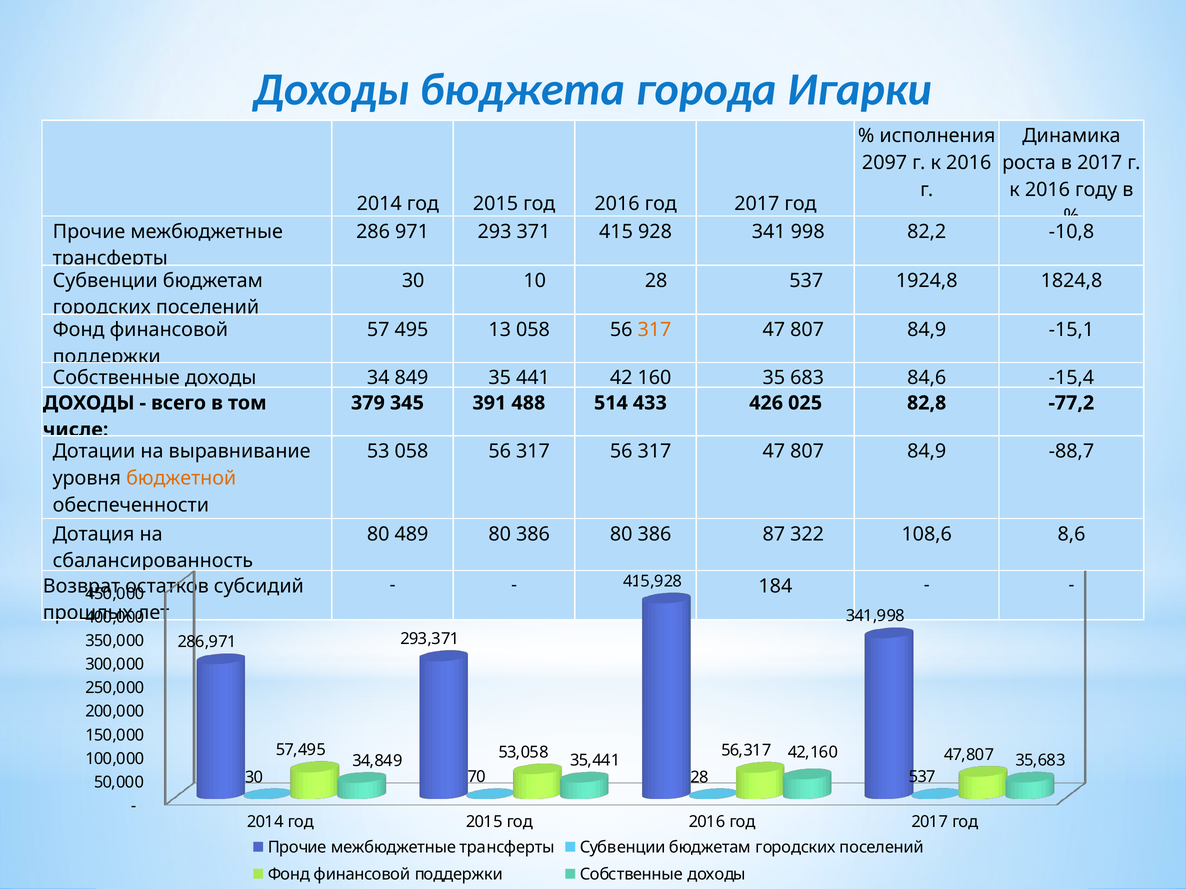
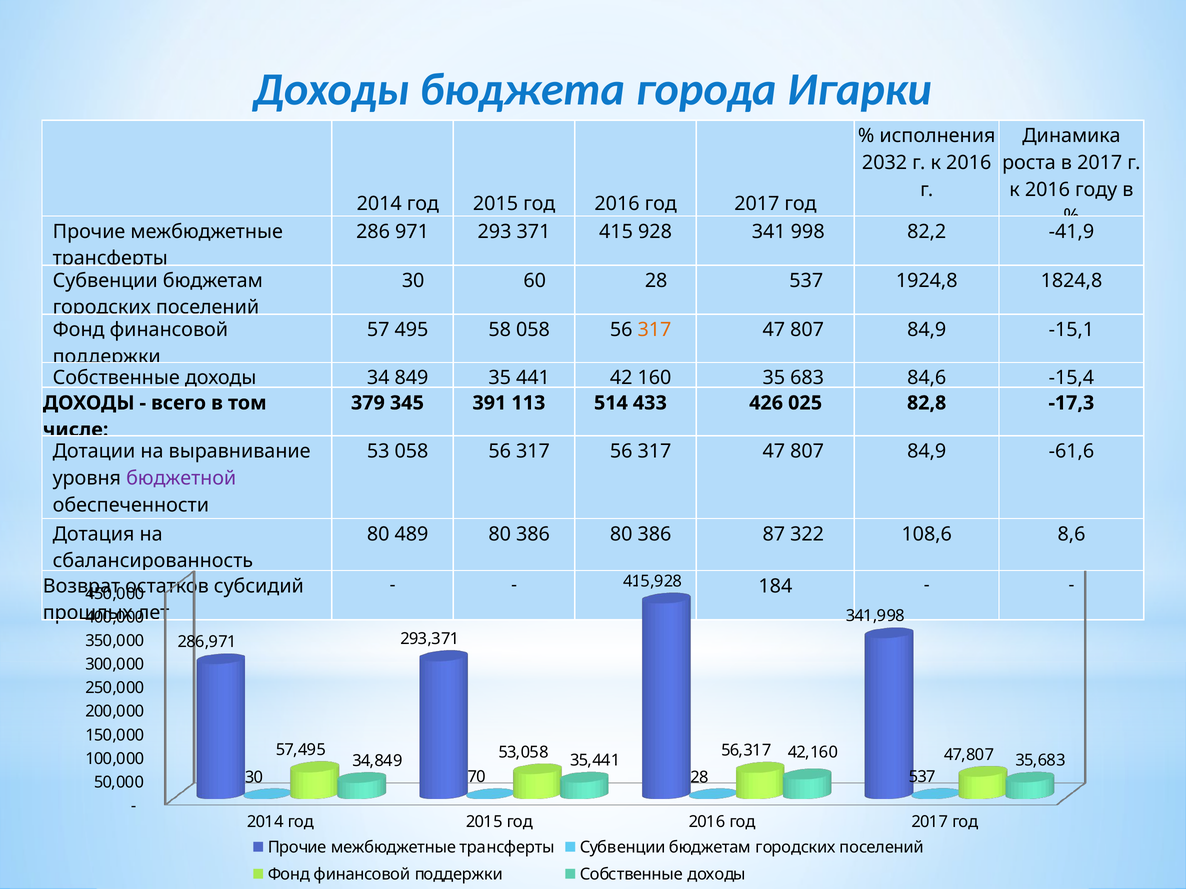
2097: 2097 -> 2032 (885, 163)
-10,8: -10,8 -> -41,9 (1071, 232)
10: 10 -> 60 (535, 281)
13: 13 -> 58 (500, 330)
488: 488 -> 113 (528, 403)
-77,2: -77,2 -> -17,3 (1071, 403)
-88,7: -88,7 -> -61,6 (1071, 452)
бюджетной colour: orange -> purple (181, 478)
